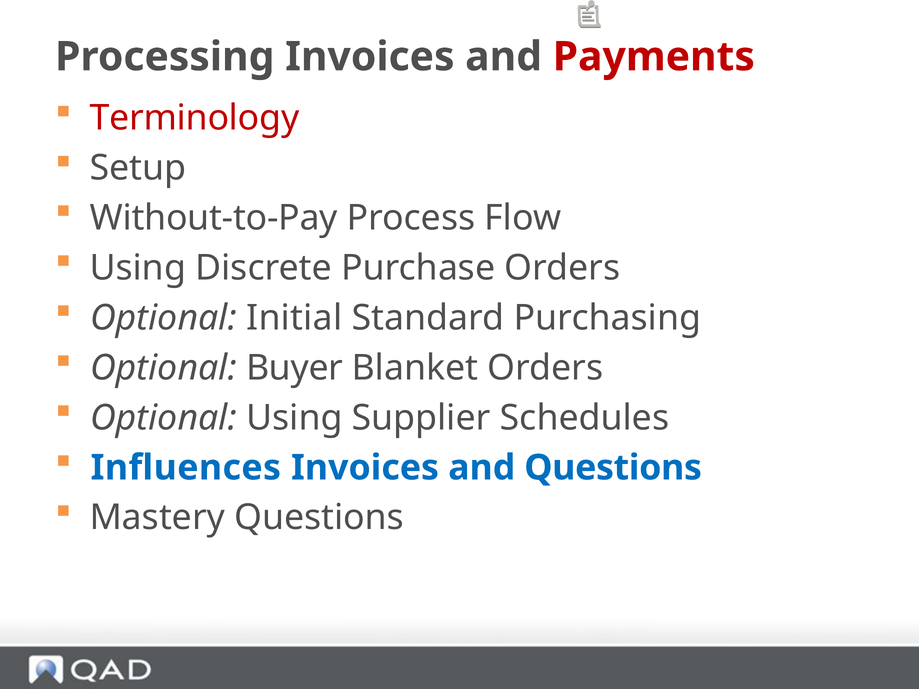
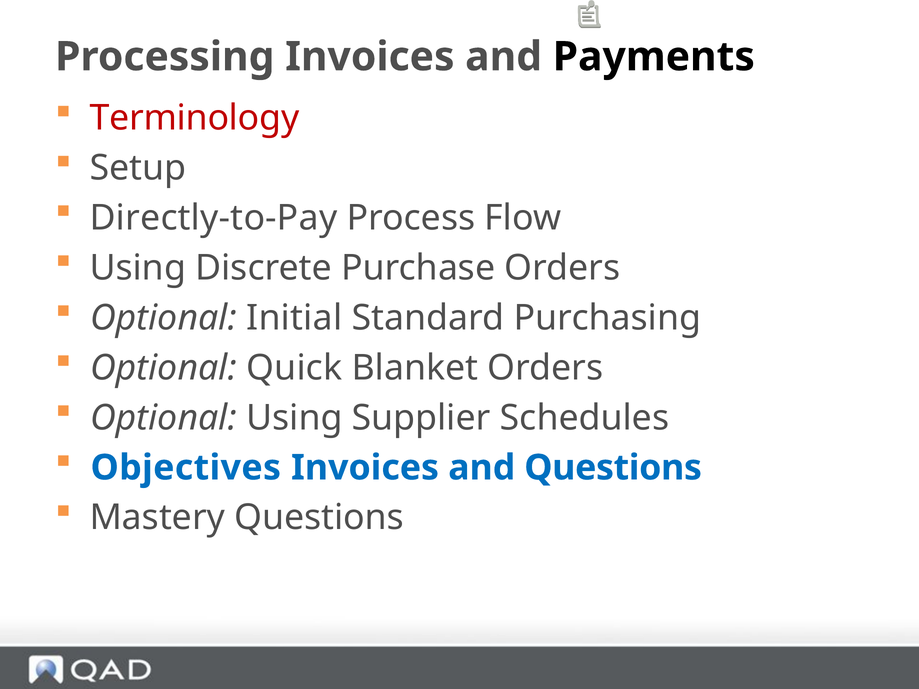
Payments colour: red -> black (654, 57)
Without-to-Pay: Without-to-Pay -> Directly-to-Pay (213, 218)
Buyer: Buyer -> Quick (294, 368)
Influences: Influences -> Objectives (186, 468)
